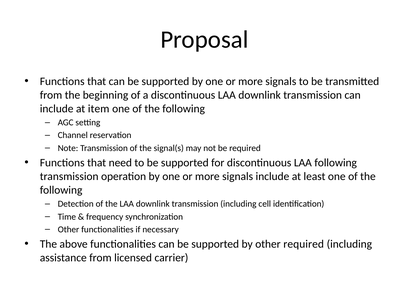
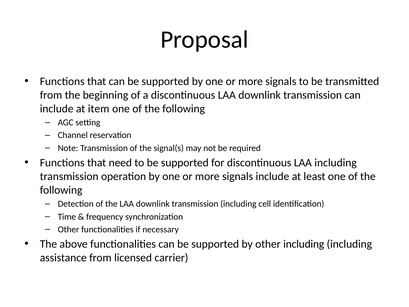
LAA following: following -> including (336, 163)
other required: required -> including (304, 244)
